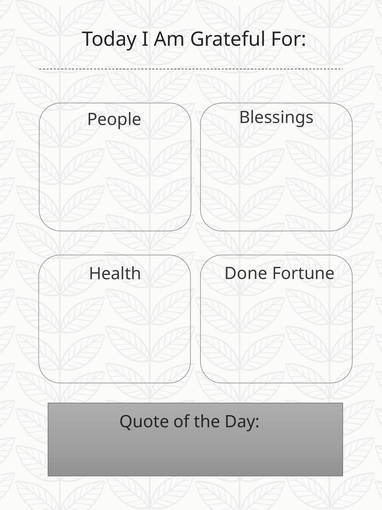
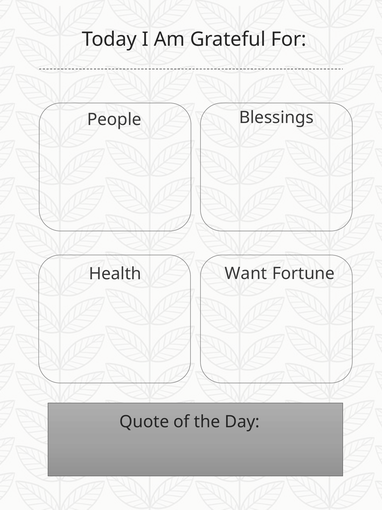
Done: Done -> Want (246, 273)
